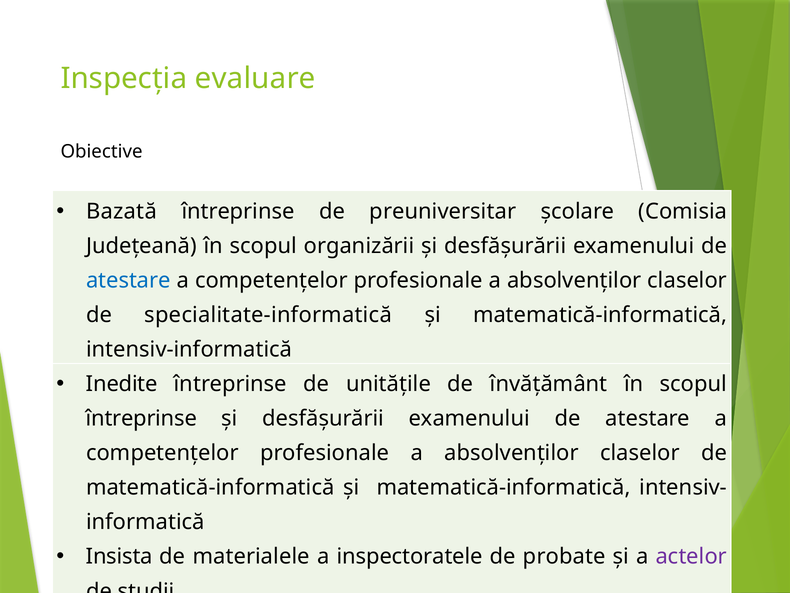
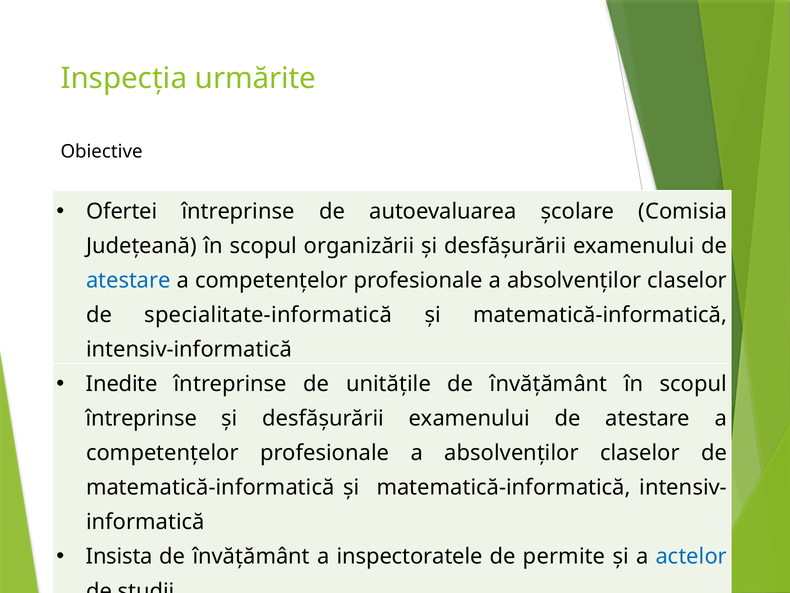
evaluare: evaluare -> urmărite (255, 79)
Bazată: Bazată -> Ofertei (122, 211)
preuniversitar: preuniversitar -> autoevaluarea (443, 211)
materialele: materialele -> învățământ (251, 556)
probate: probate -> permite (564, 556)
actelor colour: purple -> blue (691, 556)
